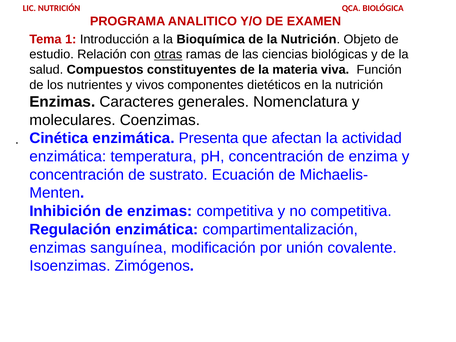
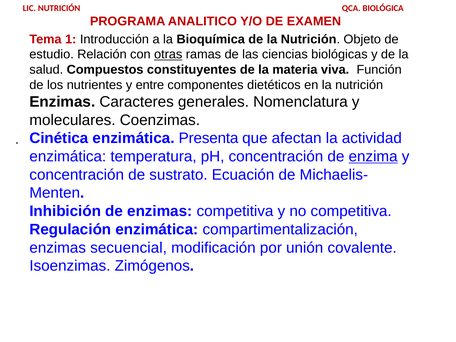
vivos: vivos -> entre (150, 85)
enzima underline: none -> present (373, 156)
sanguínea: sanguínea -> secuencial (129, 248)
